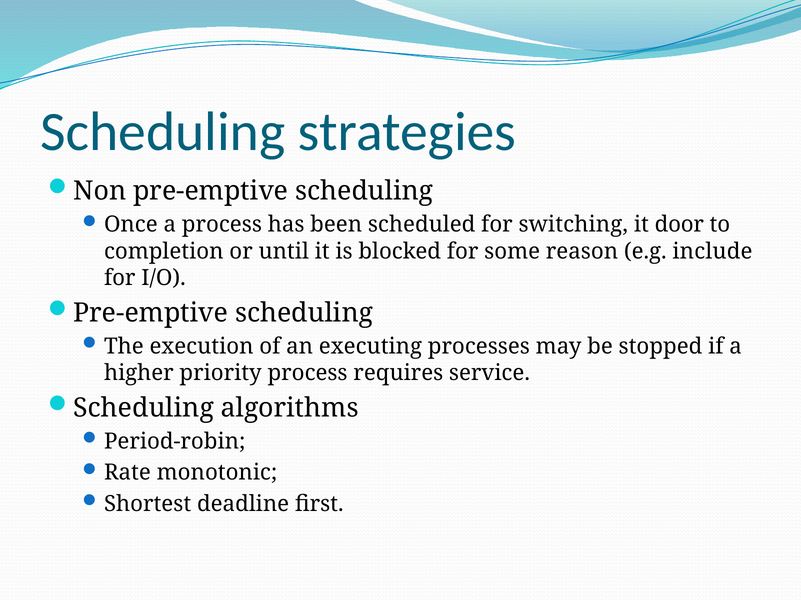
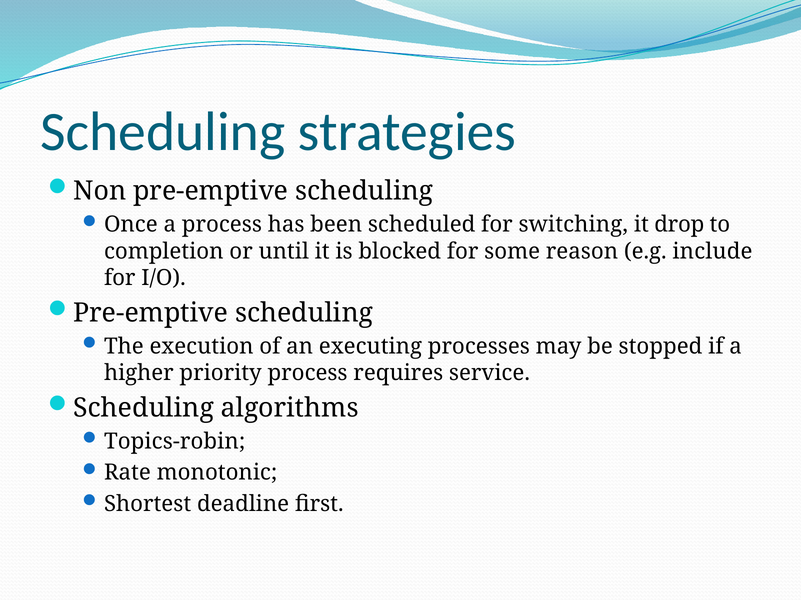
door: door -> drop (679, 225)
Period-robin: Period-robin -> Topics-robin (175, 442)
